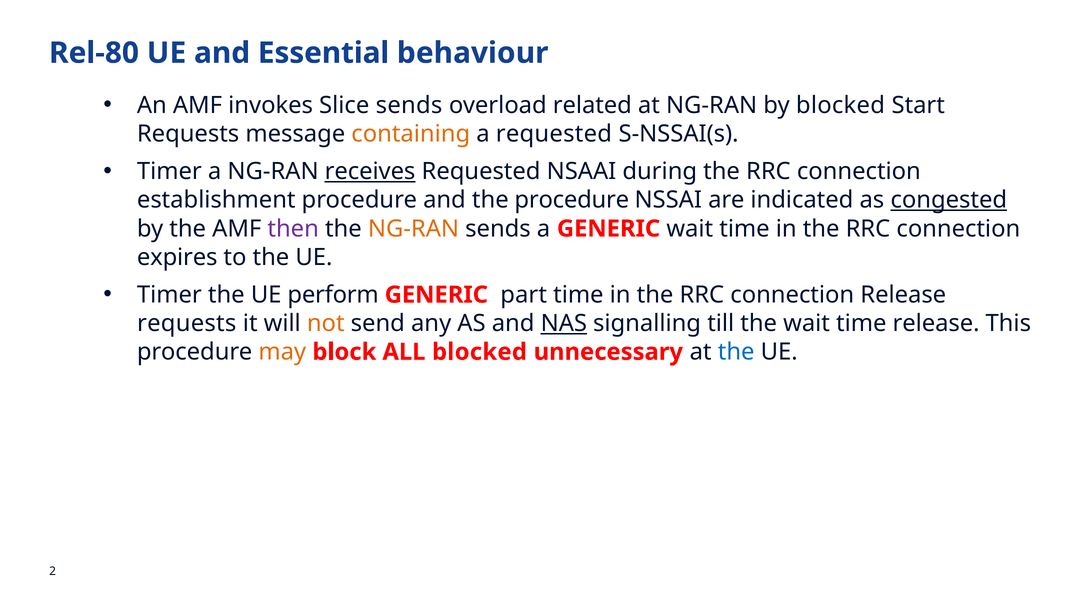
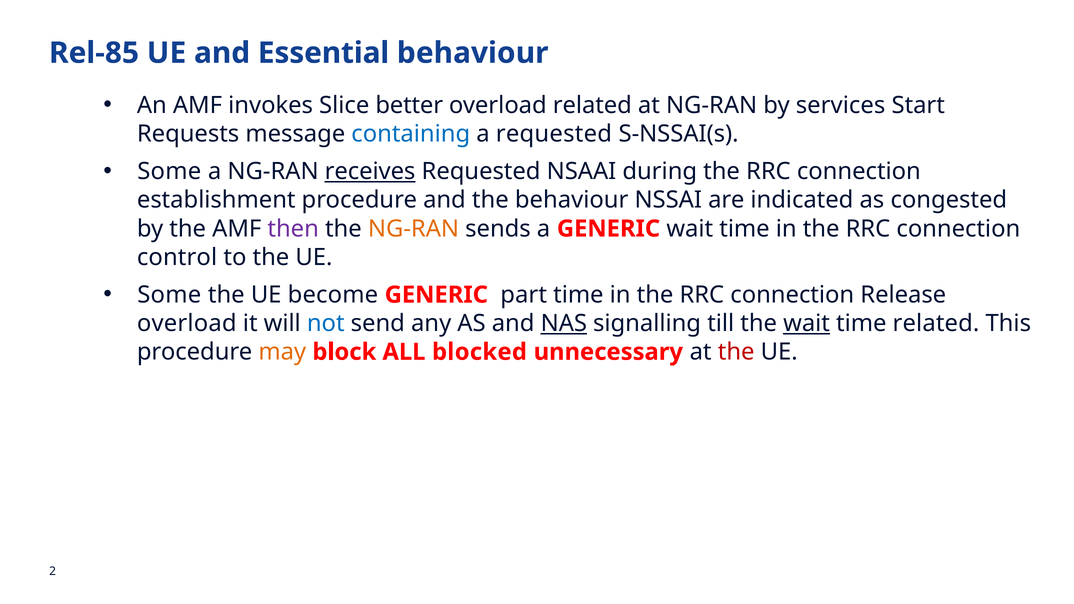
Rel-80: Rel-80 -> Rel-85 (94, 53)
Slice sends: sends -> better (409, 105)
by blocked: blocked -> services (841, 105)
containing colour: orange -> blue (411, 134)
Timer: Timer -> Some (169, 172)
the procedure: procedure -> behaviour (572, 200)
congested underline: present -> none (949, 200)
expires: expires -> control (177, 257)
Timer: Timer -> Some (169, 295)
perform: perform -> become (333, 295)
requests: requests -> overload (187, 323)
not colour: orange -> blue (326, 323)
wait underline: none -> present (807, 323)
time release: release -> related (936, 323)
the colour: blue -> red (736, 352)
